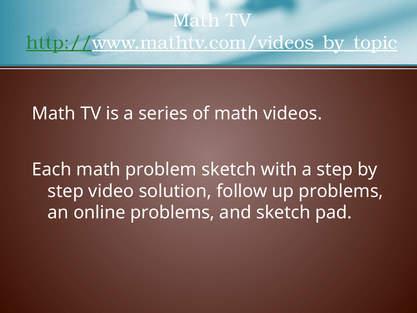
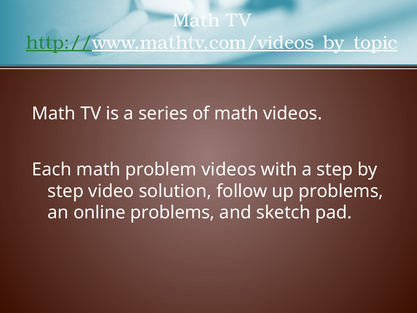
problem sketch: sketch -> videos (229, 169)
